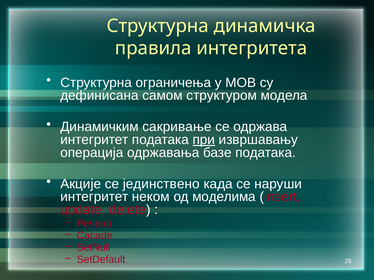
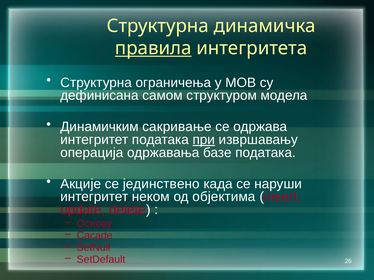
правила underline: none -> present (153, 48)
моделима: моделима -> објектима (224, 197)
Речено: Речено -> Основу (94, 224)
